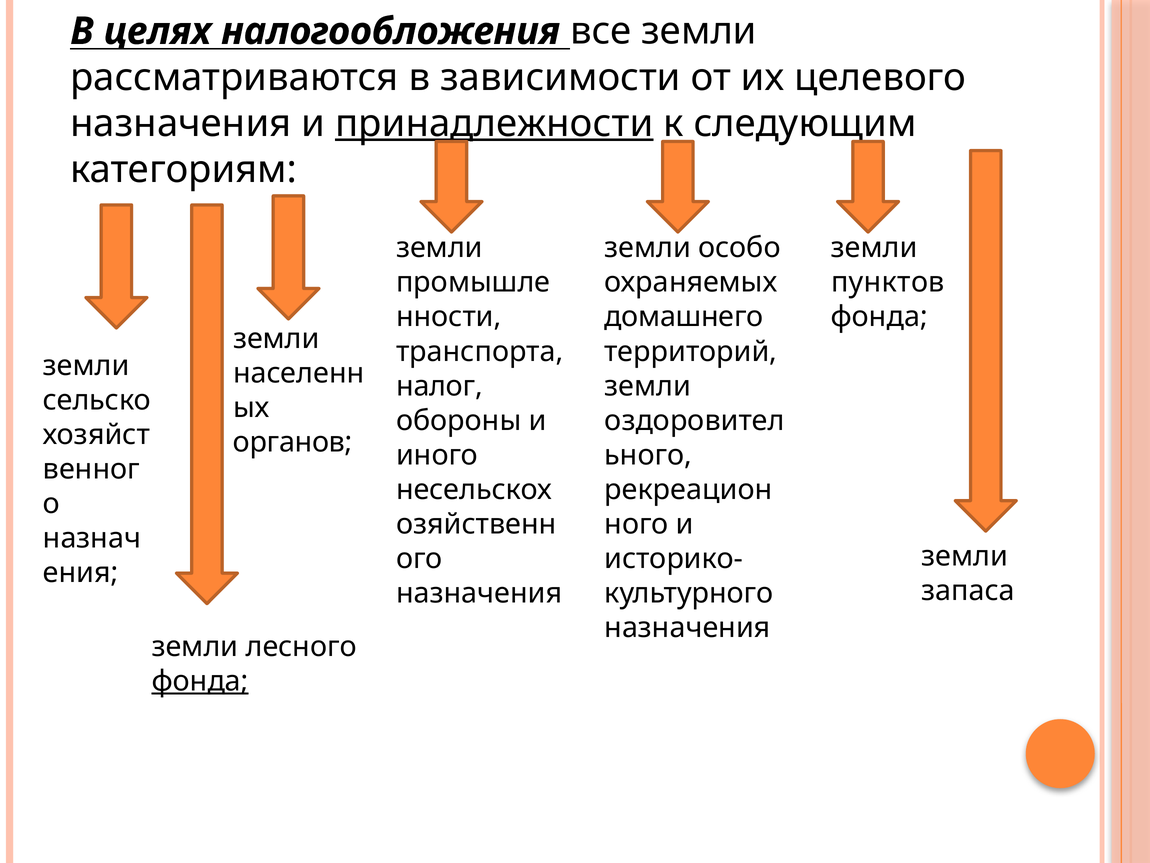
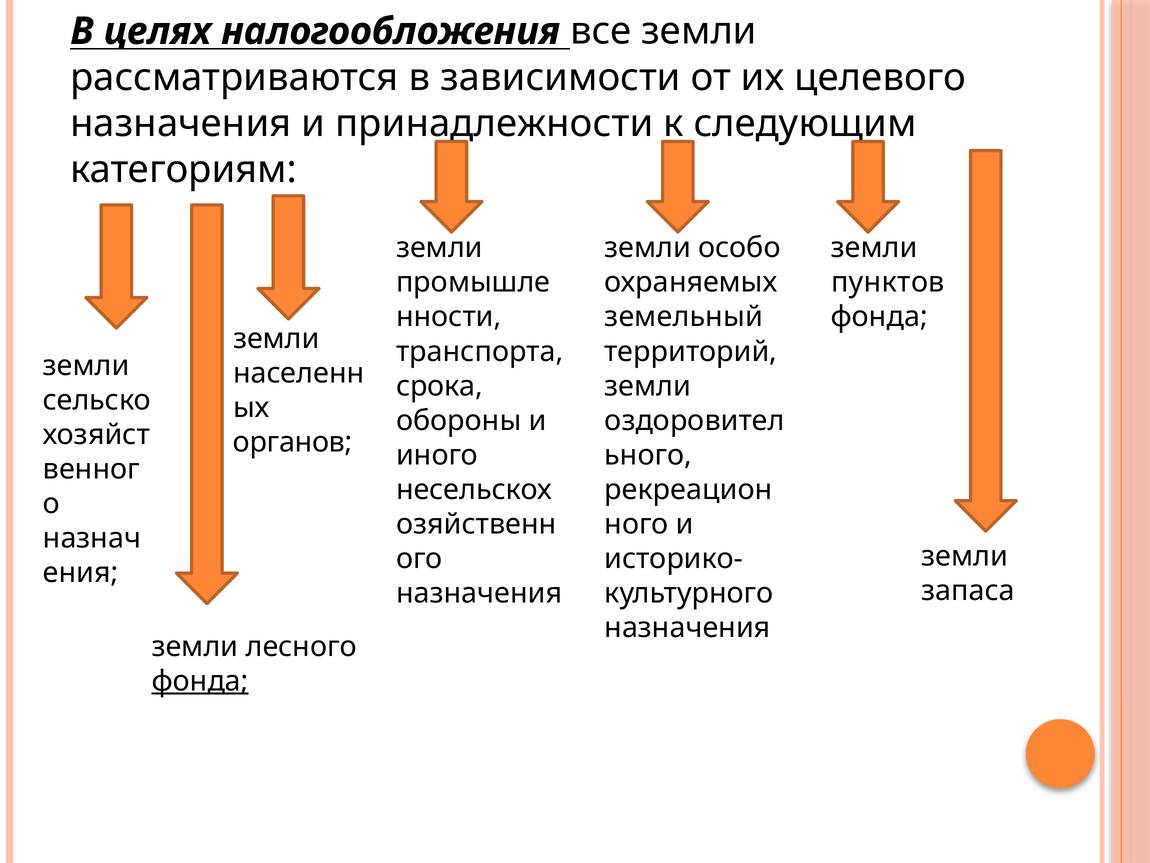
принадлежности underline: present -> none (494, 123)
домашнего: домашнего -> земельный (684, 317)
налог: налог -> срока (439, 386)
